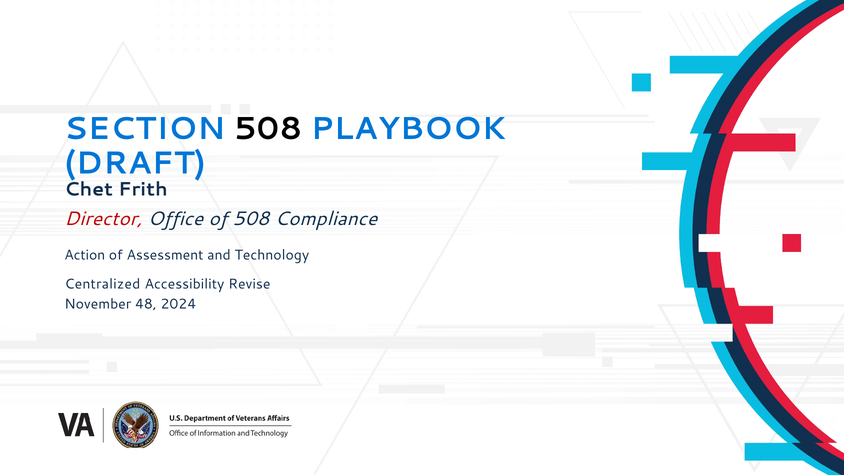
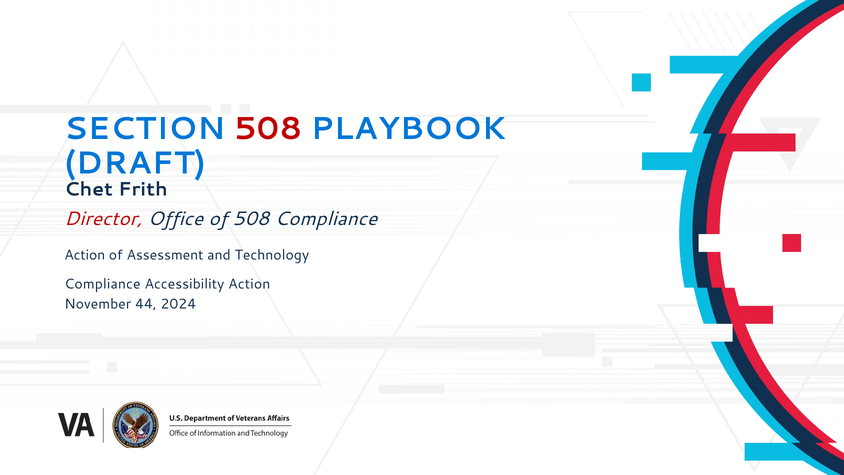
508 colour: black -> red (268, 129)
Centralized: Centralized -> Compliance (102, 284)
Accessibility Revise: Revise -> Action (249, 284)
48: 48 -> 44 (146, 304)
